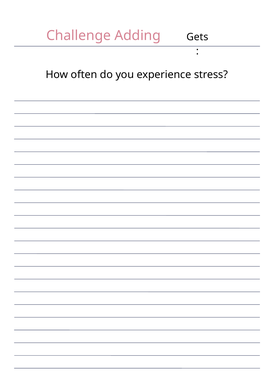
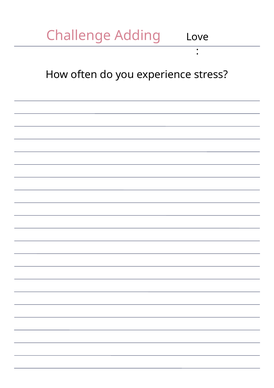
Gets: Gets -> Love (197, 37)
